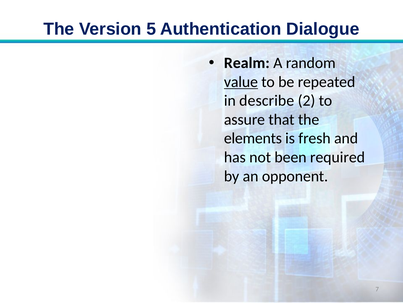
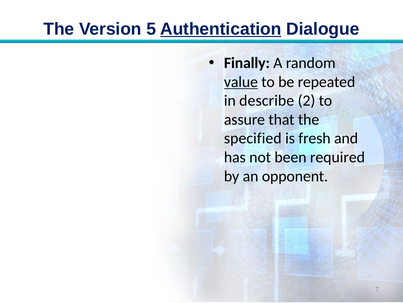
Authentication underline: none -> present (221, 29)
Realm: Realm -> Finally (247, 63)
elements: elements -> specified (253, 138)
